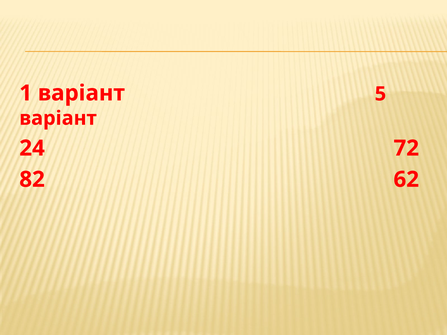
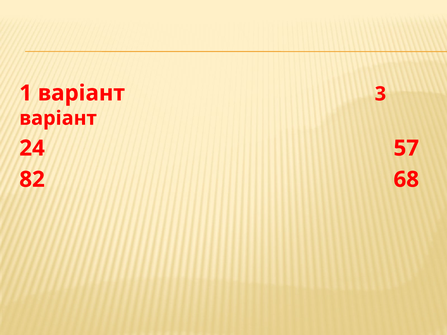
5: 5 -> 3 (380, 94)
72: 72 -> 57 (406, 148)
62: 62 -> 68 (406, 180)
